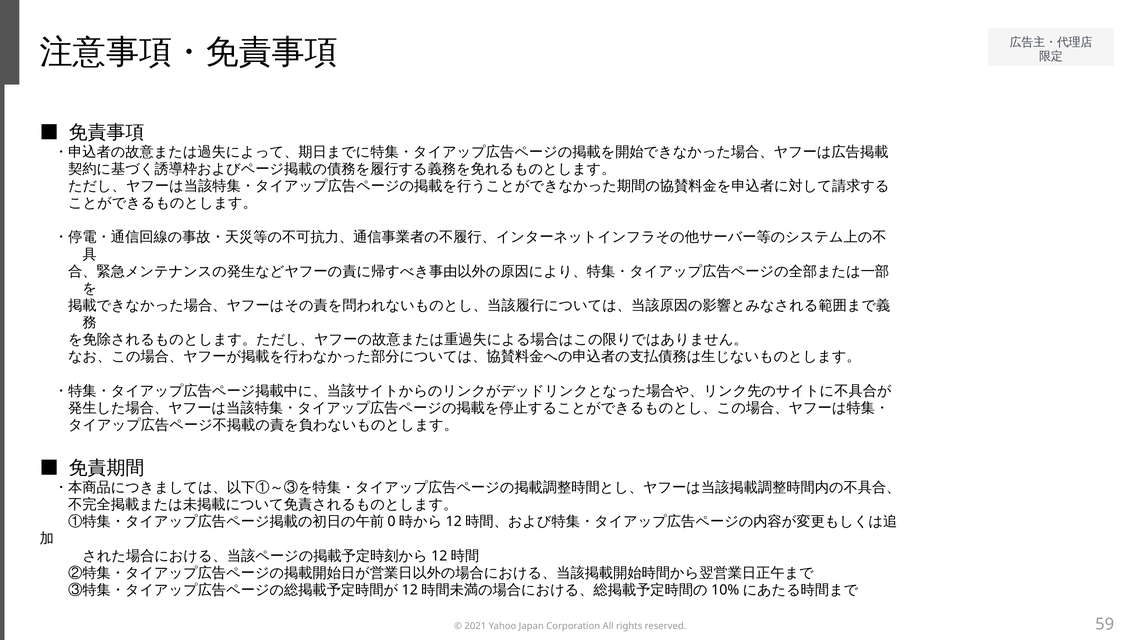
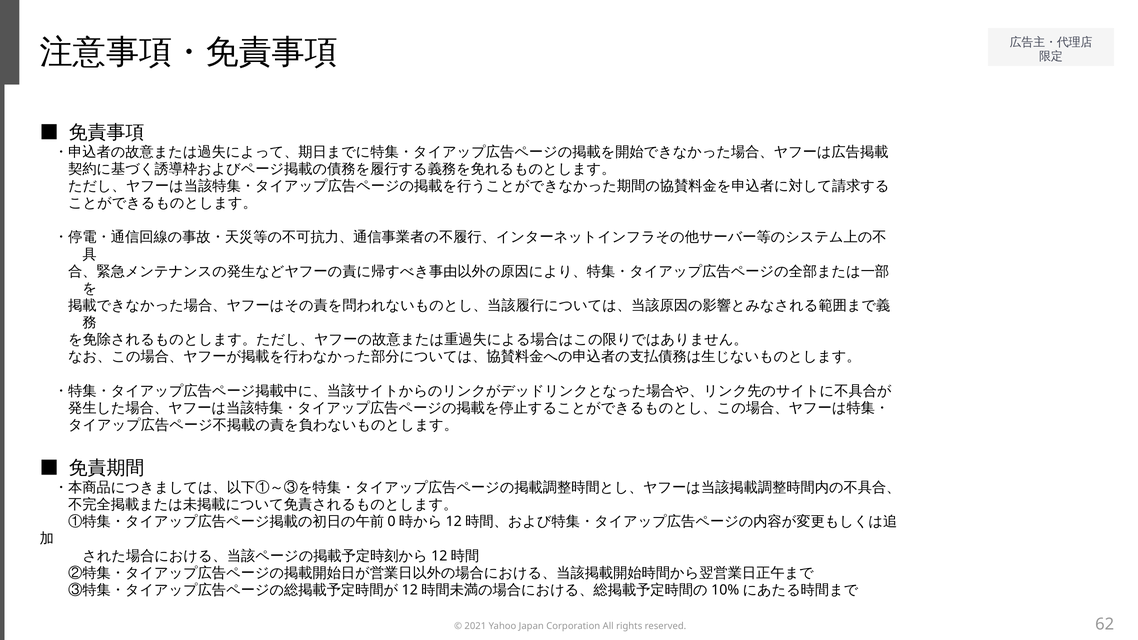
59: 59 -> 62 (1105, 624)
